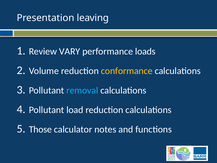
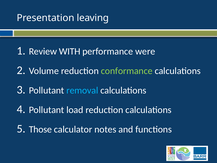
VARY: VARY -> WITH (70, 51)
loads: loads -> were (145, 51)
conformance colour: yellow -> light green (127, 71)
